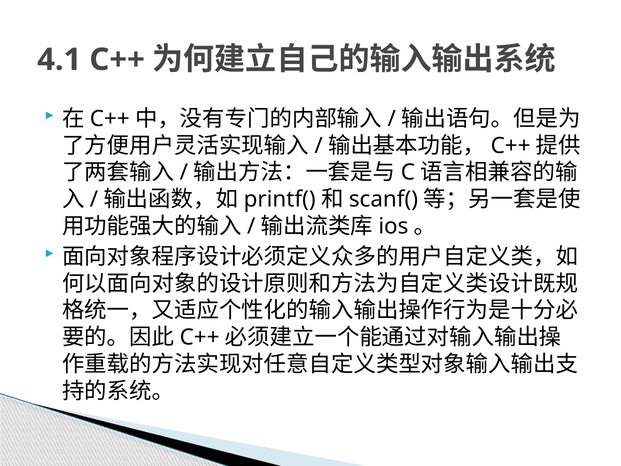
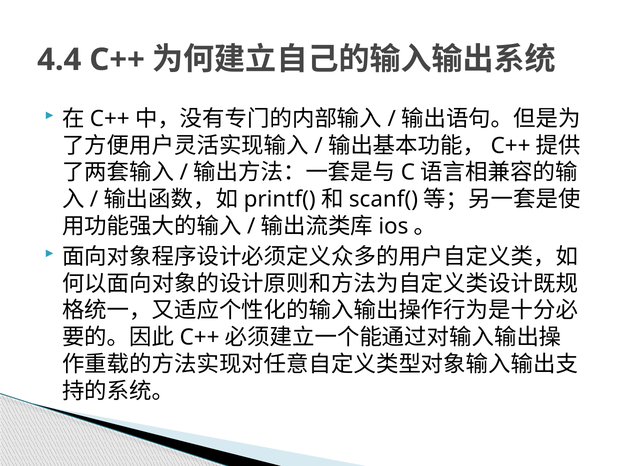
4.1: 4.1 -> 4.4 (59, 60)
